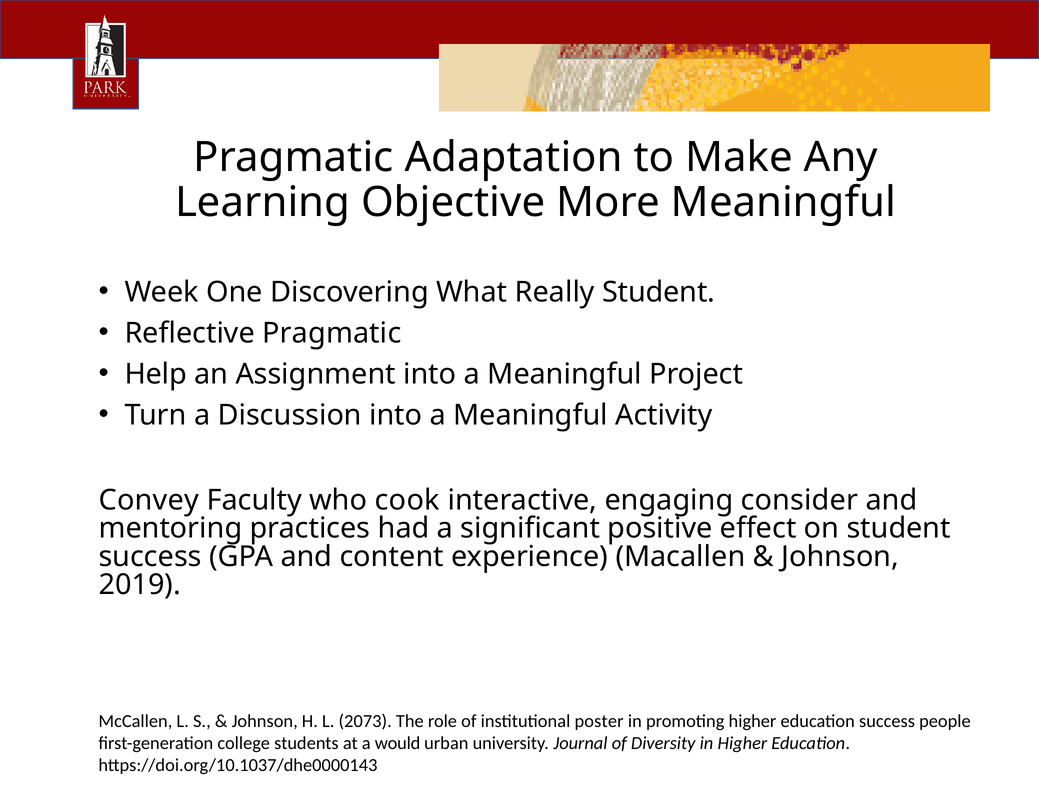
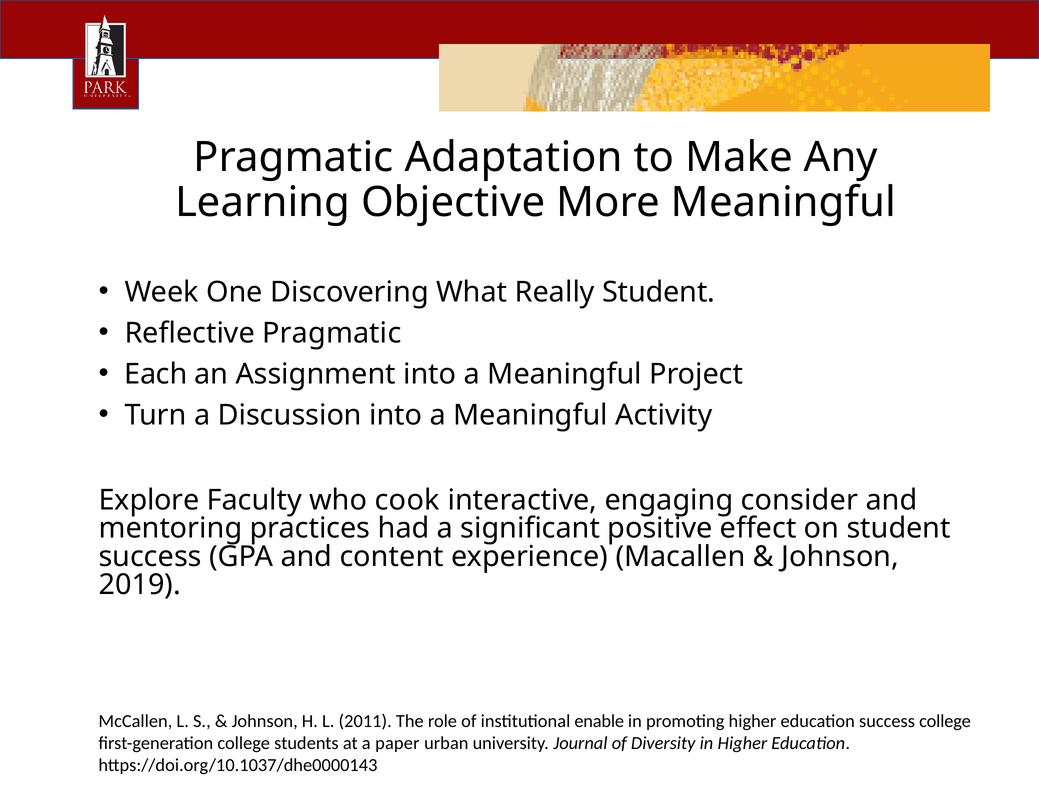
Help: Help -> Each (156, 374)
Convey: Convey -> Explore (149, 500)
2073: 2073 -> 2011 (365, 721)
poster: poster -> enable (599, 721)
success people: people -> college (945, 721)
would: would -> paper (397, 743)
